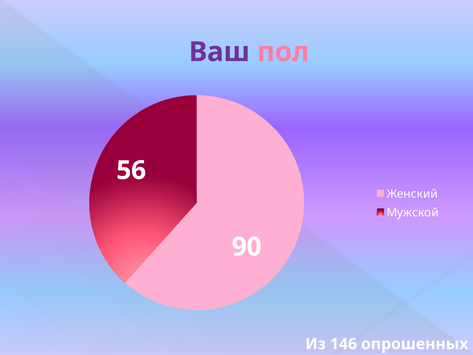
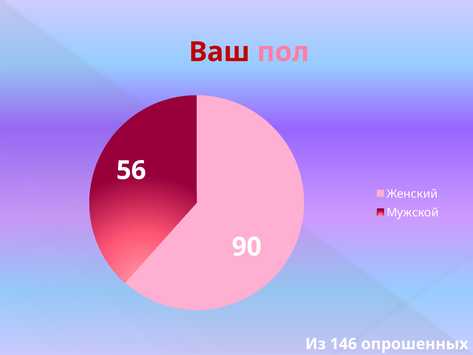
Ваш colour: purple -> red (219, 52)
